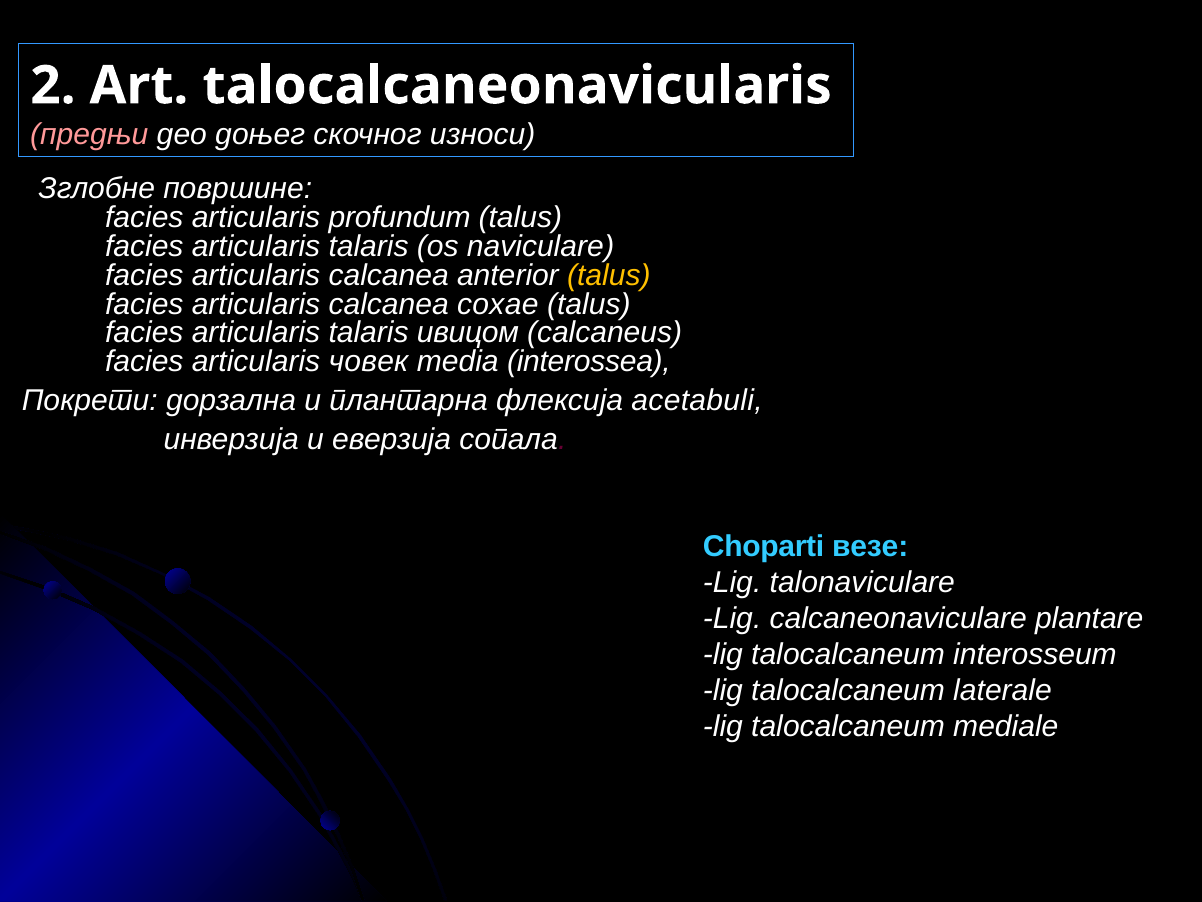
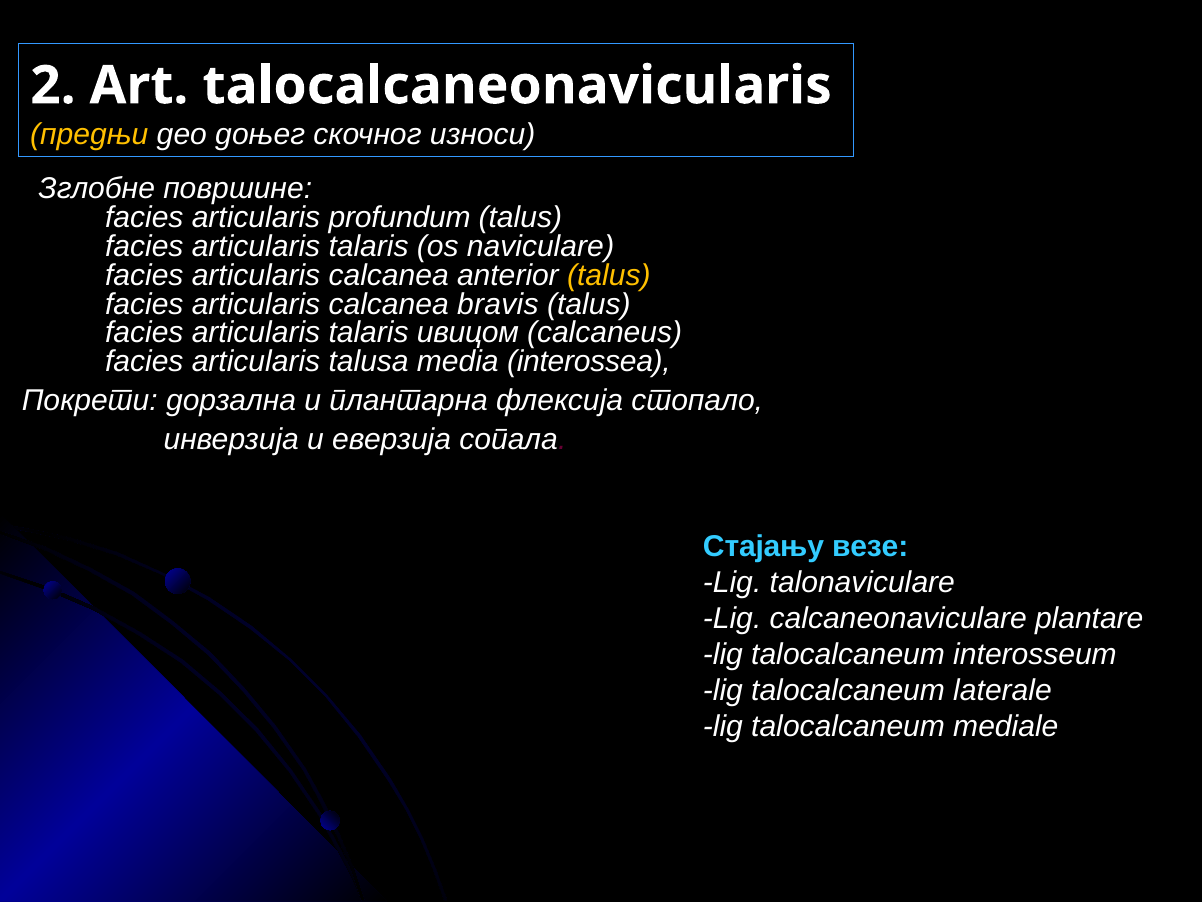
предњи colour: pink -> yellow (89, 134)
coxae: coxae -> bravis (498, 304)
човек: човек -> talusa (369, 362)
acetabuli: acetabuli -> стопало (697, 401)
Choparti: Choparti -> Стајању (763, 546)
